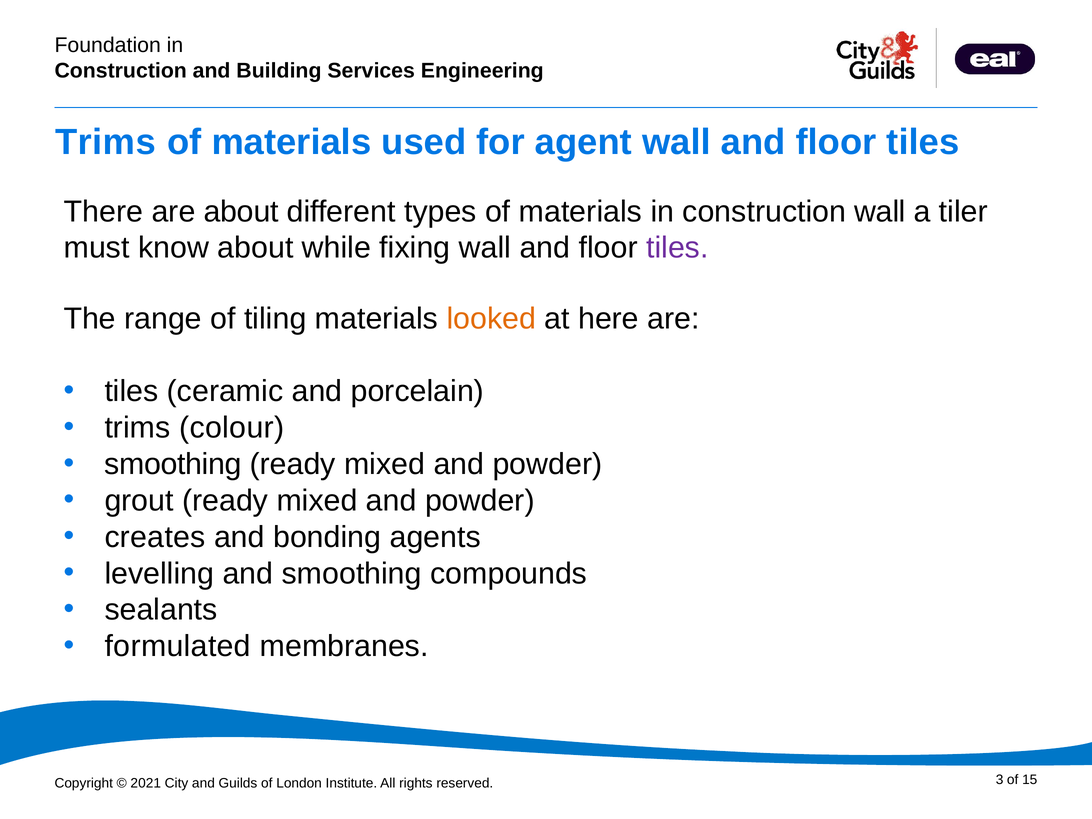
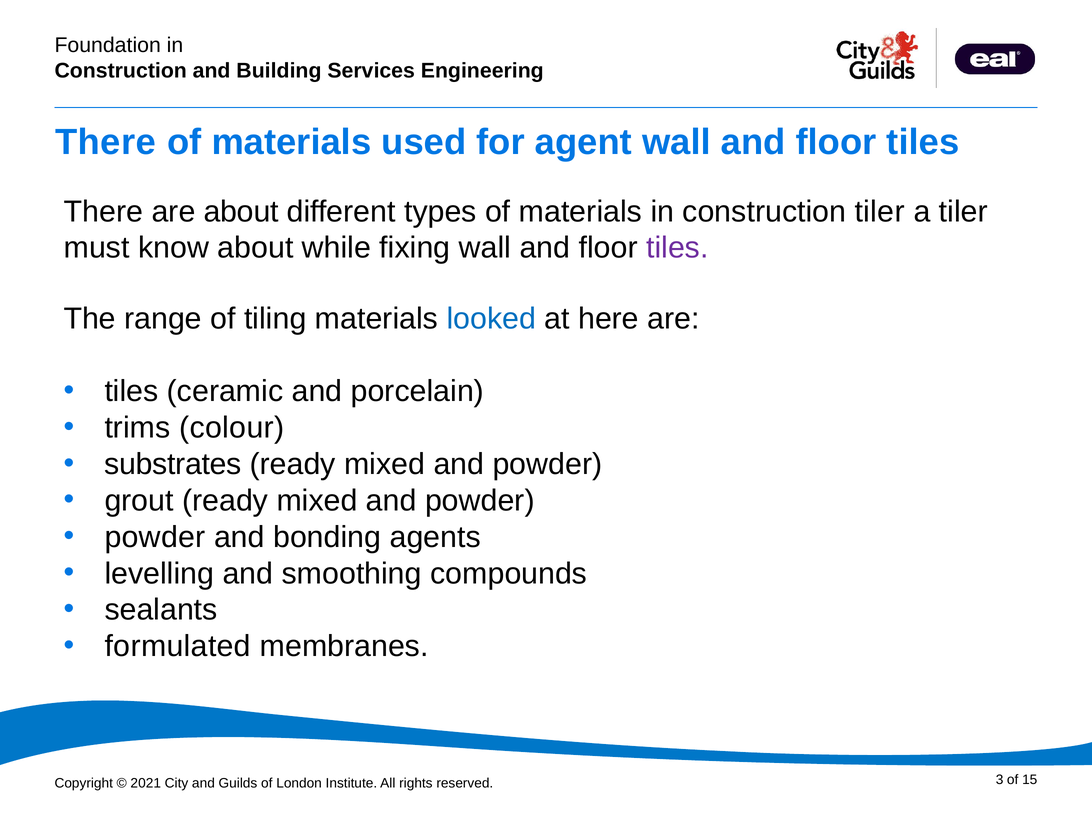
Trims: Trims -> There (106, 142)
construction wall: wall -> tiler (880, 212)
looked colour: orange -> blue (491, 319)
smoothing: smoothing -> substrates (173, 464)
creates: creates -> powder (155, 537)
